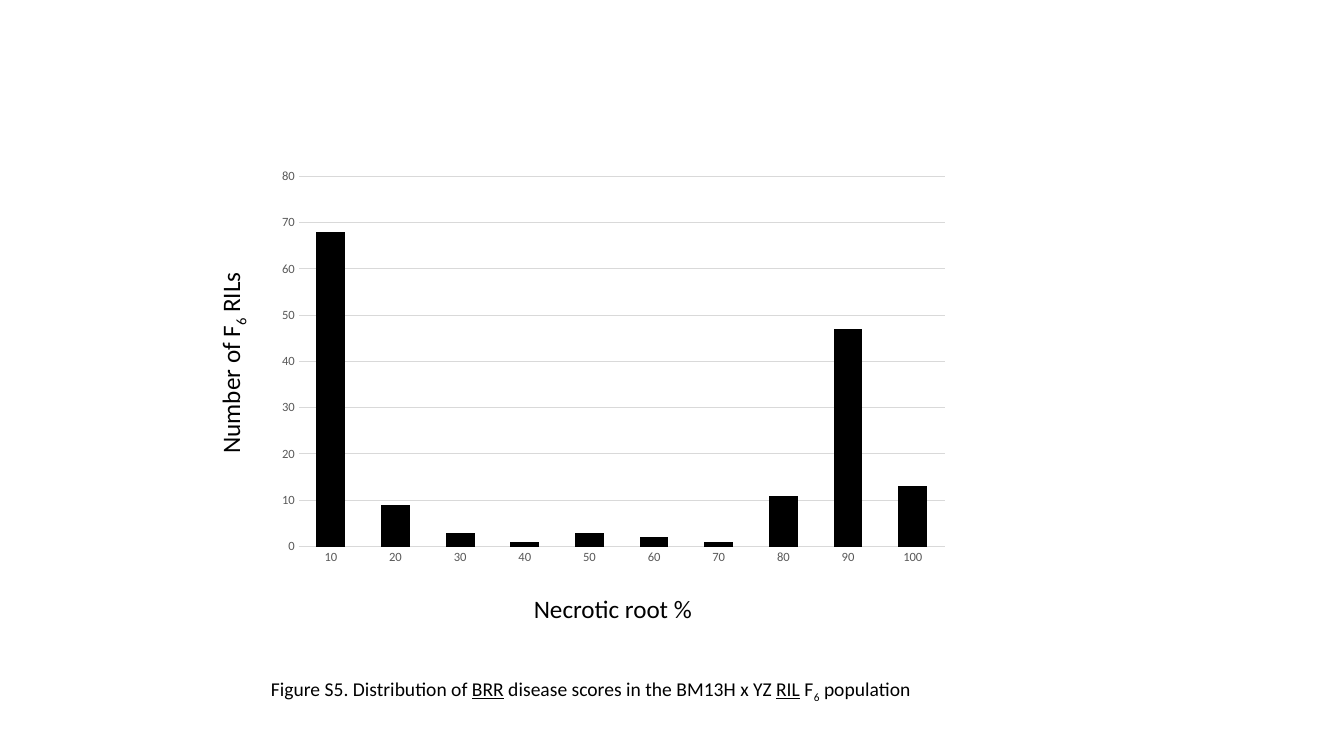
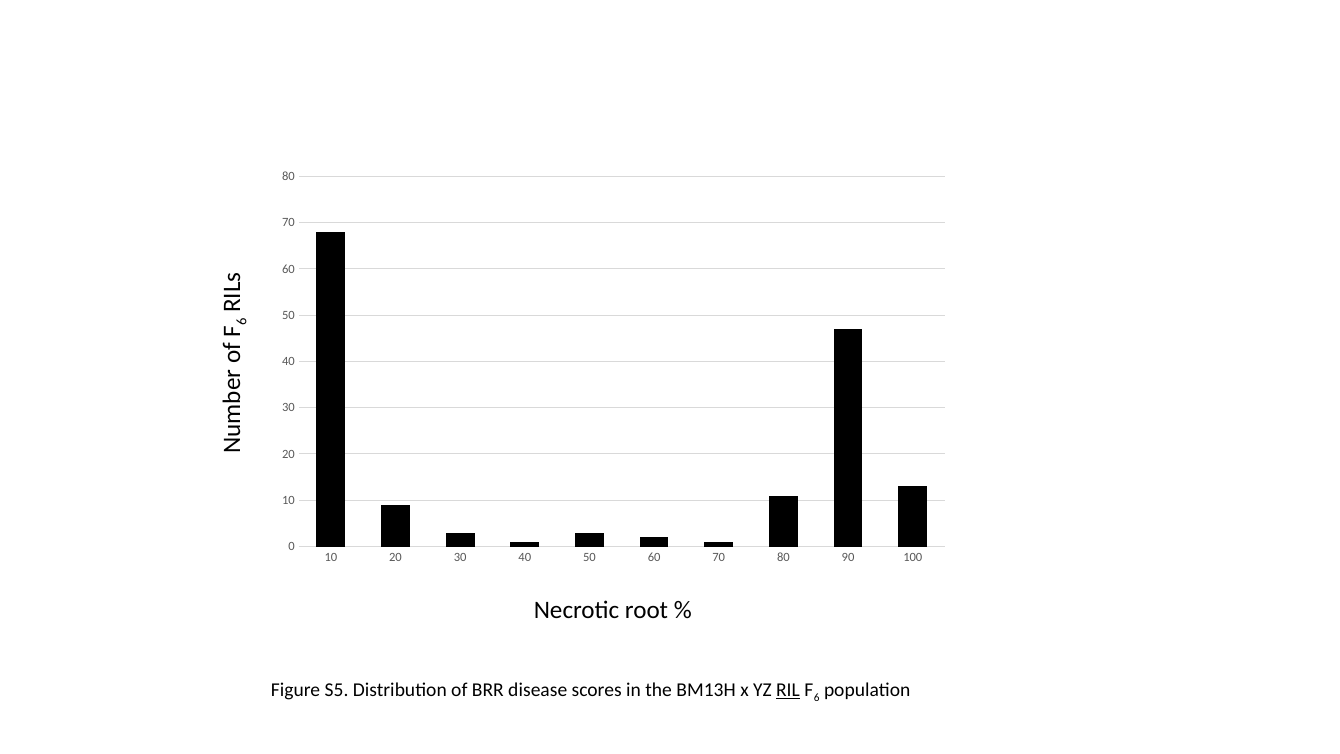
BRR underline: present -> none (488, 690)
